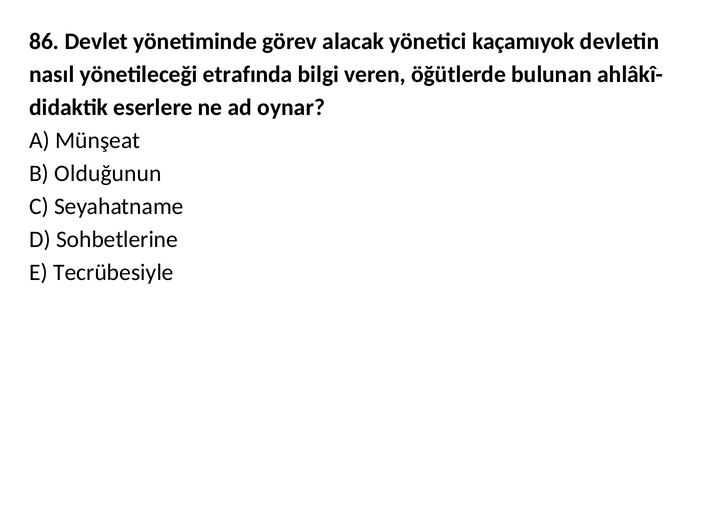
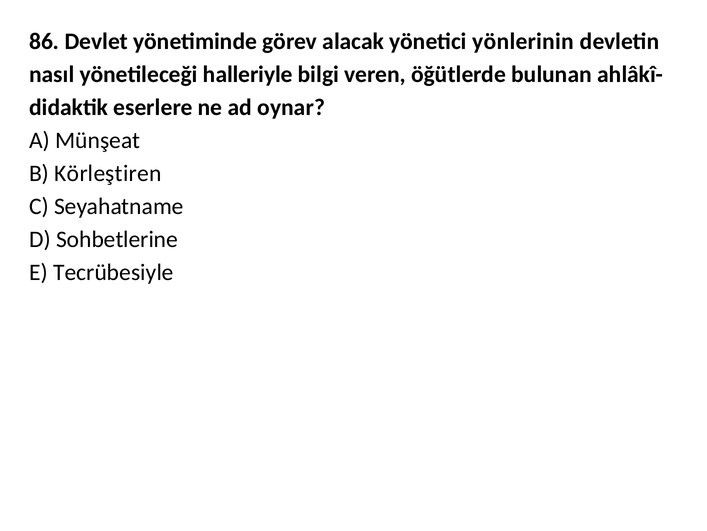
kaçamıyok: kaçamıyok -> yönlerinin (523, 41)
etrafında: etrafında -> halleriyle (248, 74)
Olduğunun: Olduğunun -> Körleştiren (108, 173)
